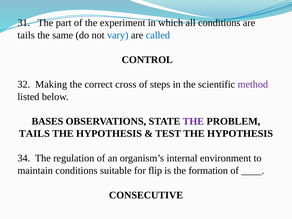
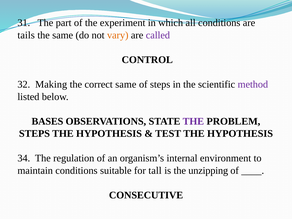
vary colour: blue -> orange (118, 35)
called colour: blue -> purple (158, 35)
correct cross: cross -> same (126, 84)
TAILS: TAILS -> STEPS (34, 134)
flip: flip -> tall (155, 171)
formation: formation -> unzipping (208, 171)
